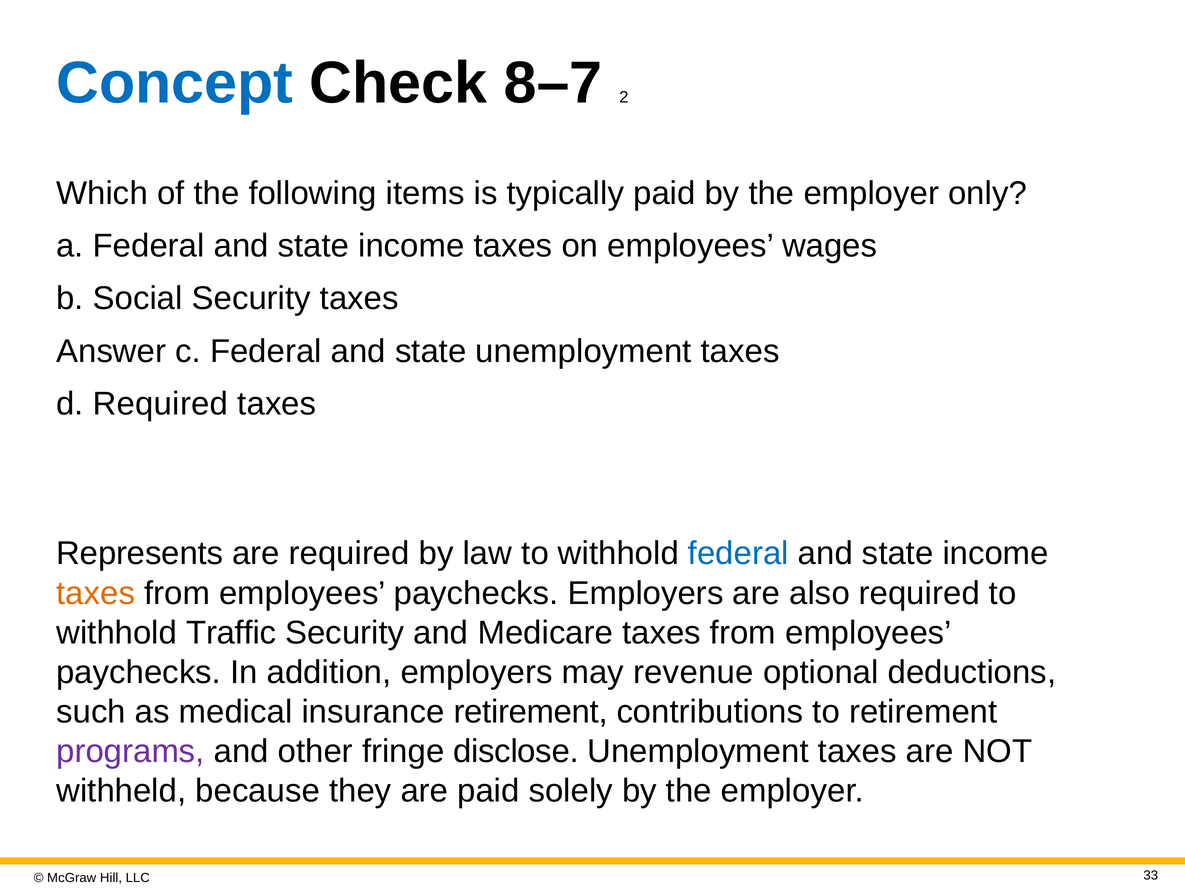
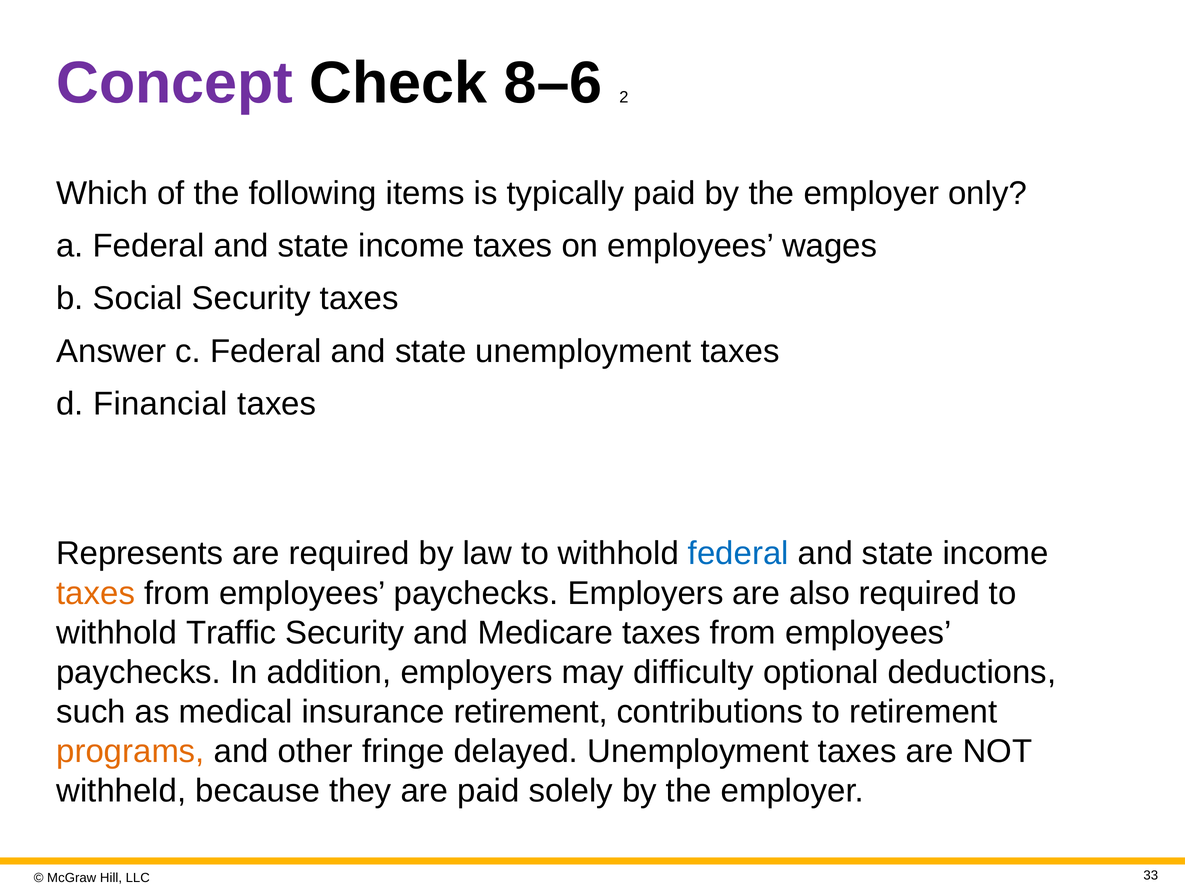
Concept colour: blue -> purple (175, 83)
8–7: 8–7 -> 8–6 (553, 83)
d Required: Required -> Financial (160, 404)
revenue: revenue -> difficulty (693, 673)
programs colour: purple -> orange (130, 752)
disclose: disclose -> delayed (516, 752)
